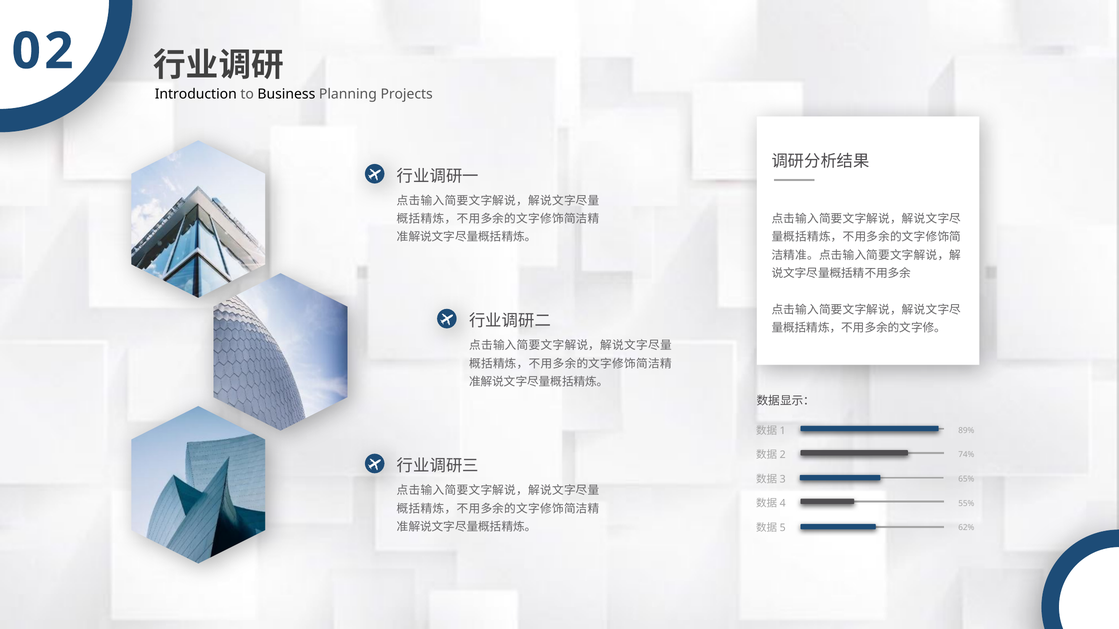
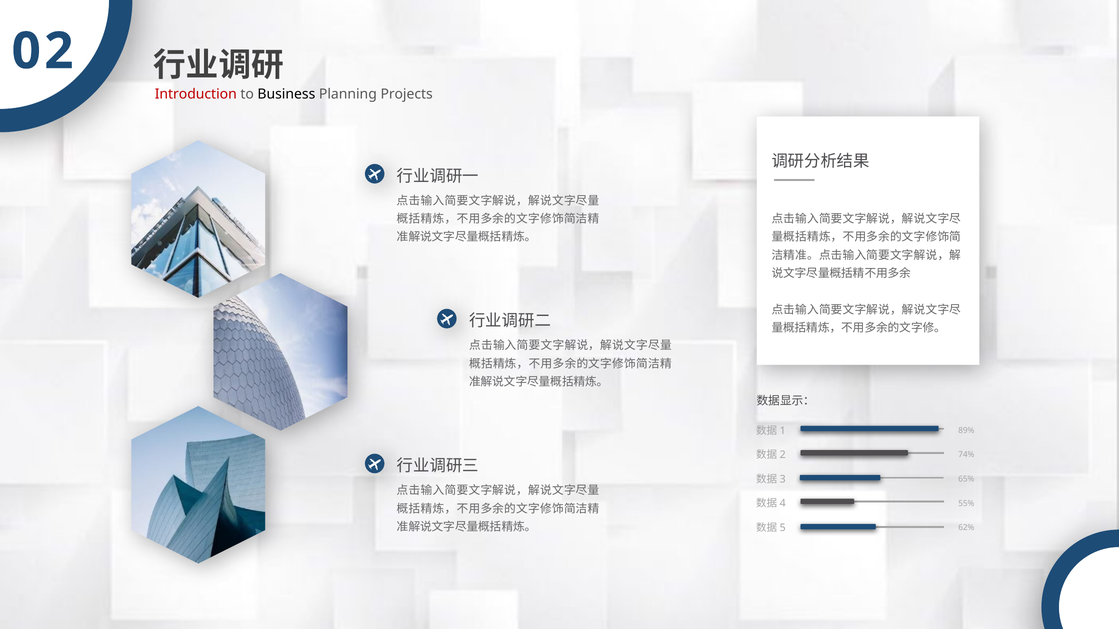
Introduction colour: black -> red (196, 94)
